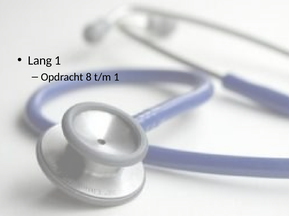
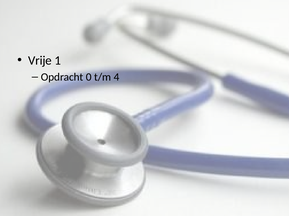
Lang: Lang -> Vrije (40, 61)
8: 8 -> 0 (89, 77)
t/m 1: 1 -> 4 (117, 77)
